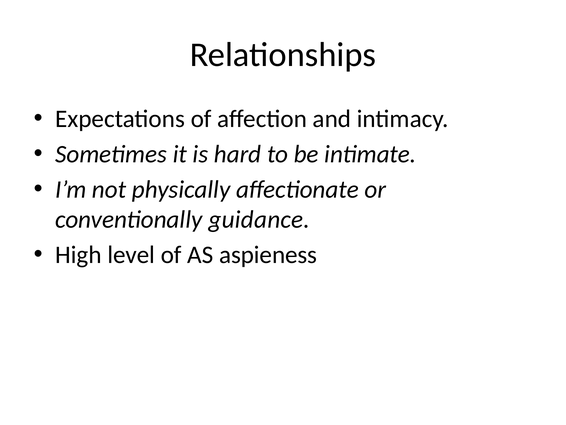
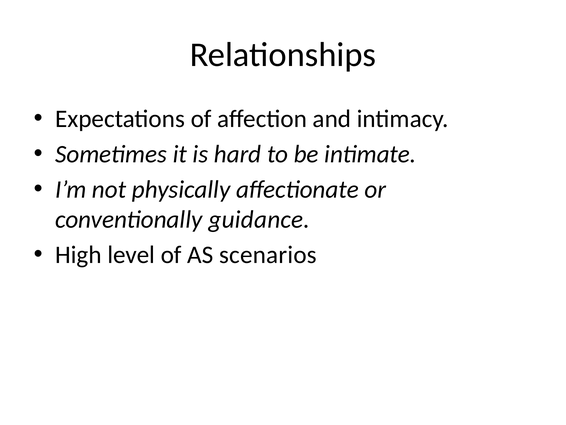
aspieness: aspieness -> scenarios (268, 255)
